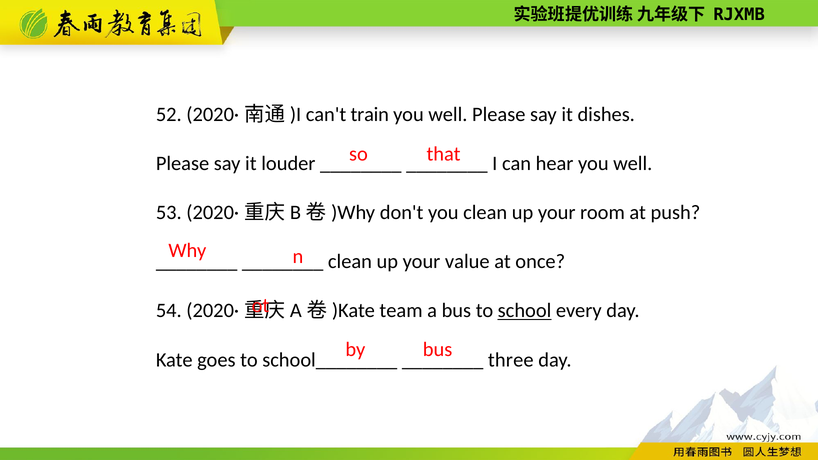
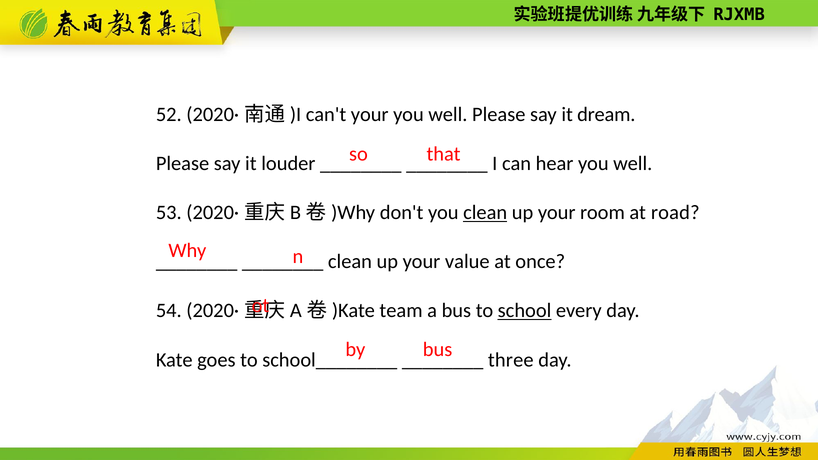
can't train: train -> your (370, 114)
dishes: dishes -> dream (606, 114)
clean underline: none -> present (485, 213)
push: push -> road (675, 213)
